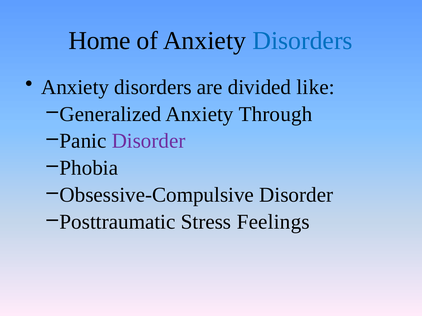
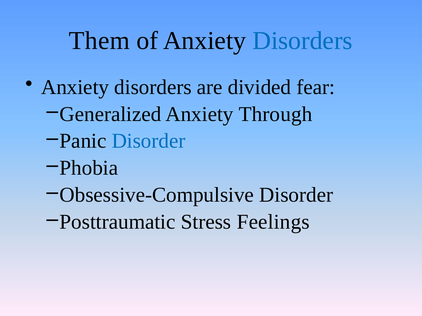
Home: Home -> Them (99, 41)
like: like -> fear (316, 87)
Disorder colour: purple -> blue (149, 141)
